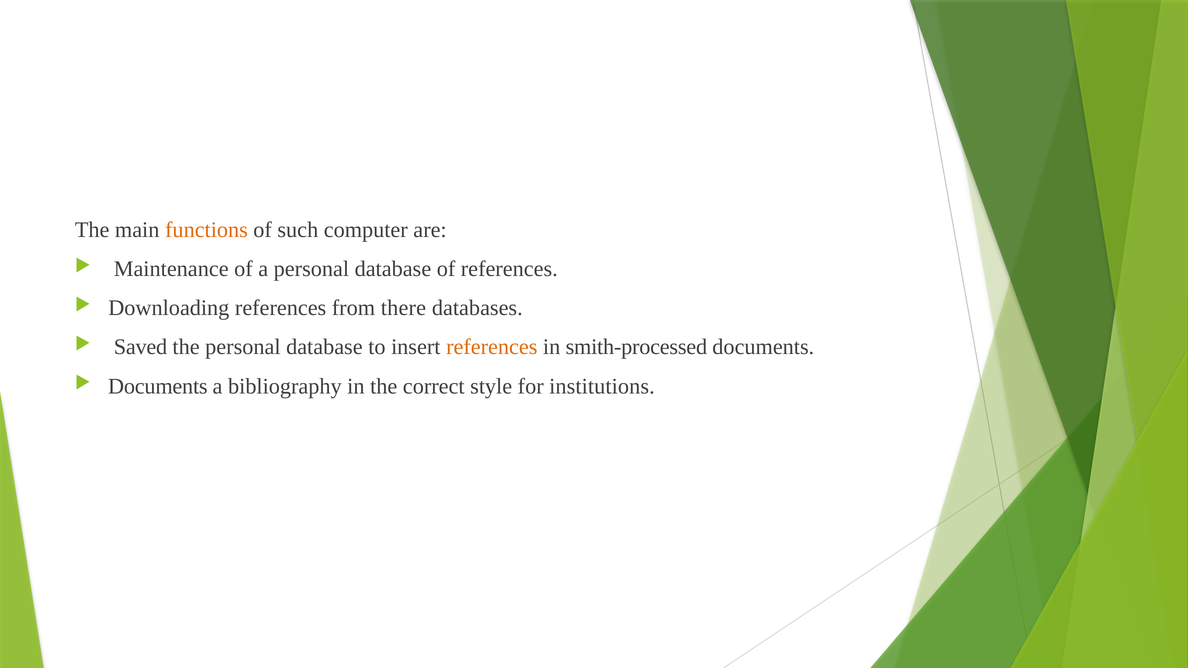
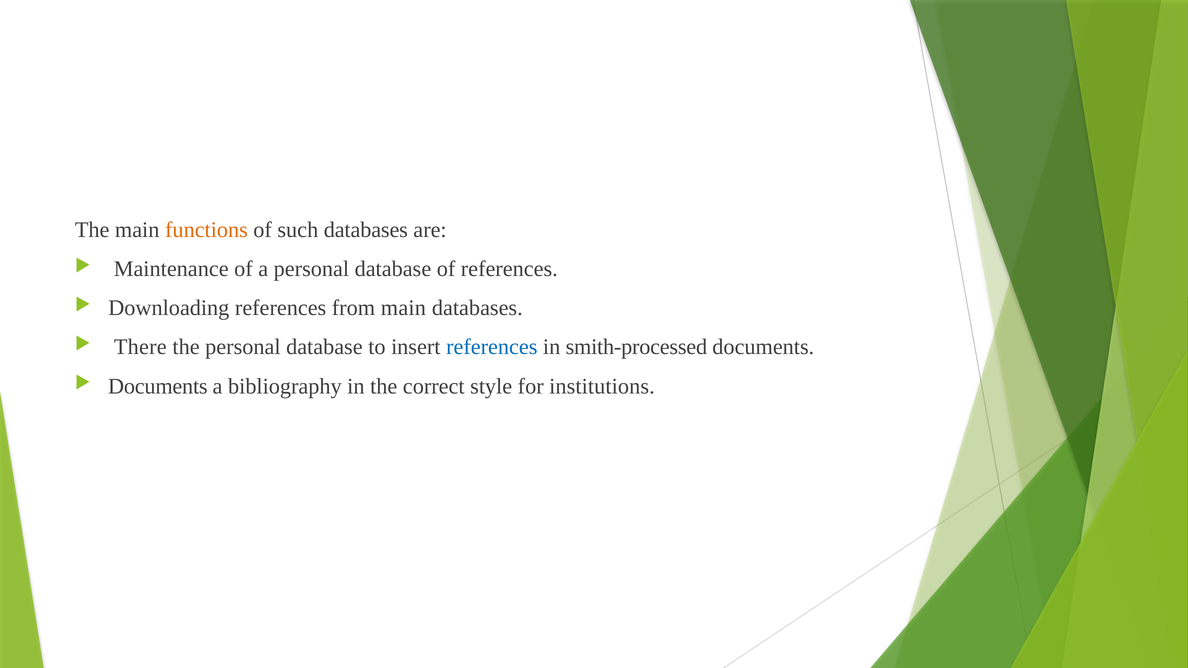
such computer: computer -> databases (366, 230)
from there: there -> main (403, 308)
Saved: Saved -> There (140, 347)
references colour: orange -> blue (492, 347)
